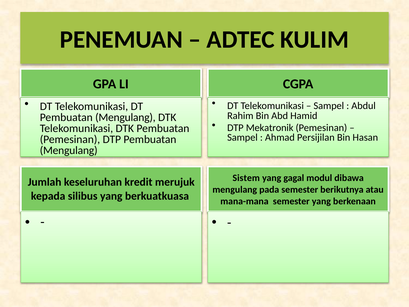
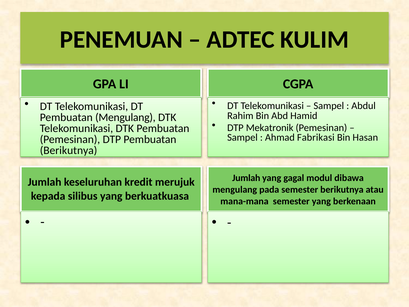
Persijilan: Persijilan -> Fabrikasi (316, 137)
Mengulang: Mengulang -> Berikutnya (69, 150)
Sistem: Sistem -> Jumlah (246, 178)
